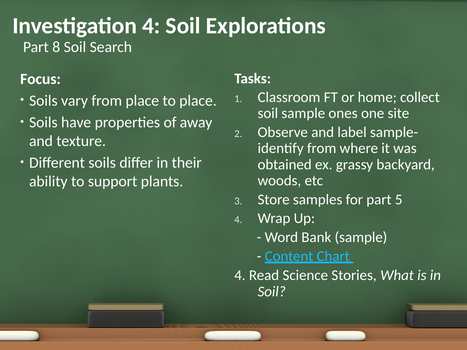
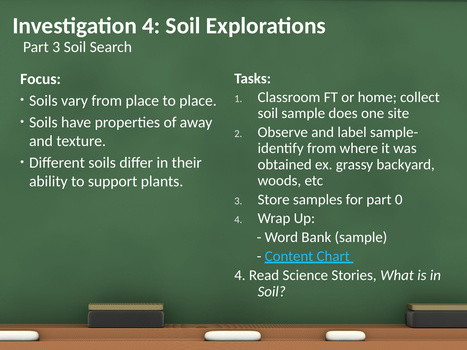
Part 8: 8 -> 3 (56, 47)
ones: ones -> does (343, 113)
5: 5 -> 0 (399, 200)
